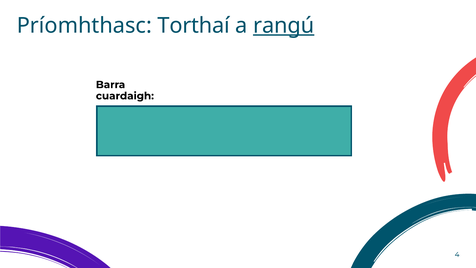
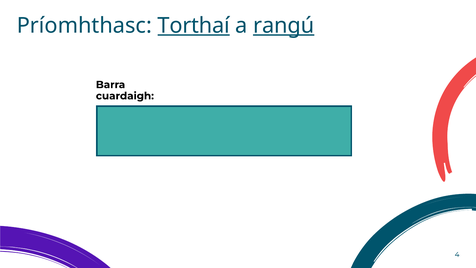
Torthaí underline: none -> present (194, 26)
